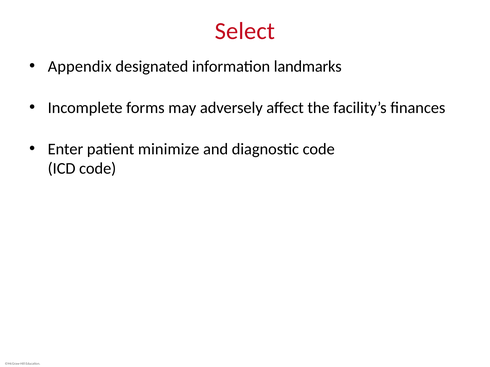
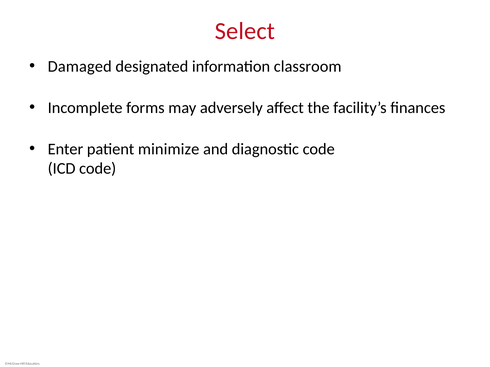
Appendix: Appendix -> Damaged (80, 66)
landmarks: landmarks -> classroom (308, 66)
